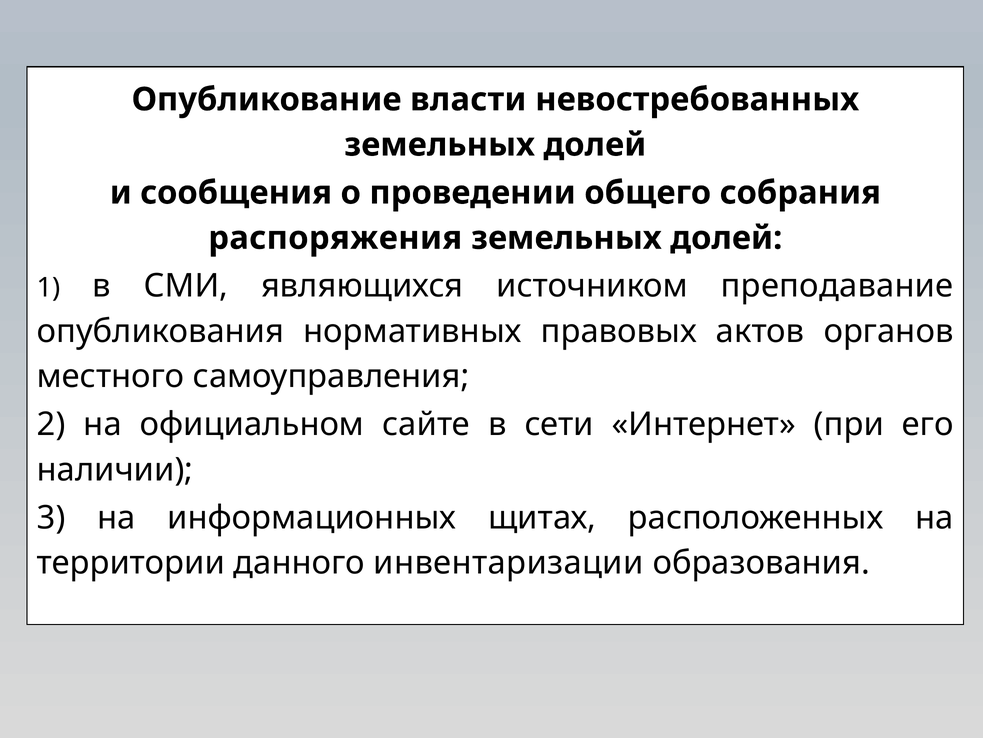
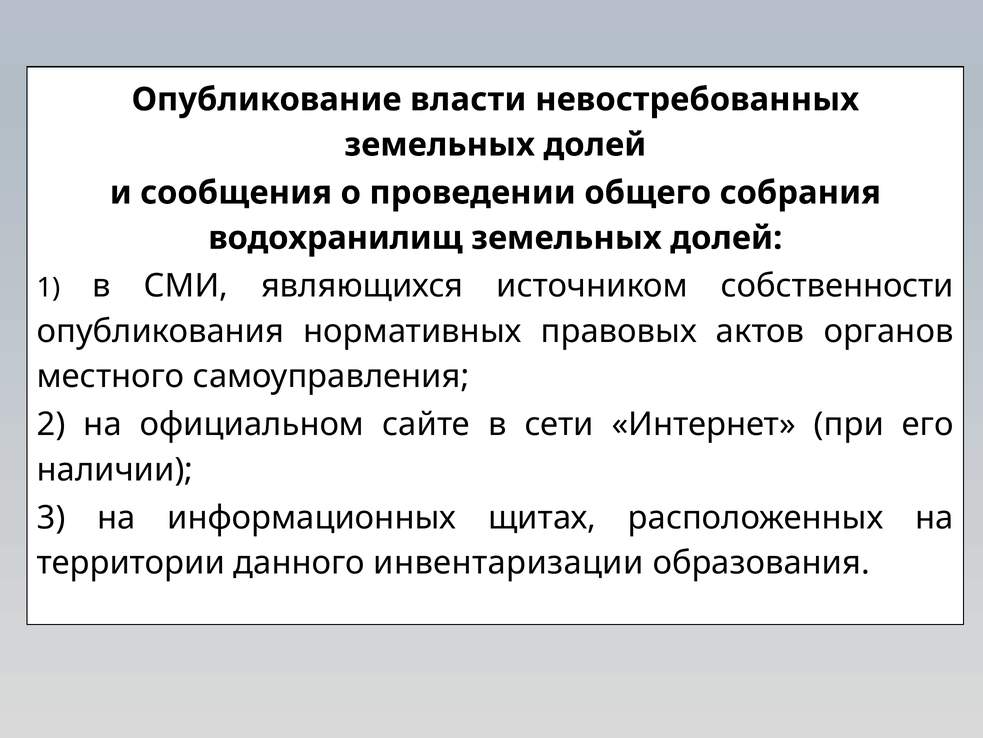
распоряжения: распоряжения -> водохранилищ (336, 238)
преподавание: преподавание -> собственности (837, 286)
